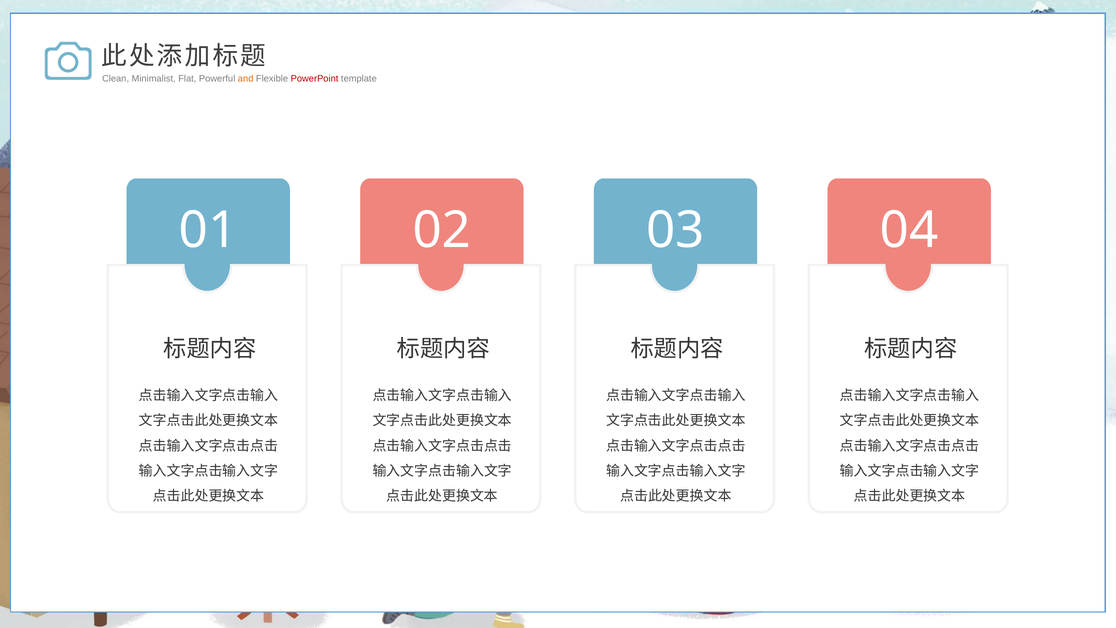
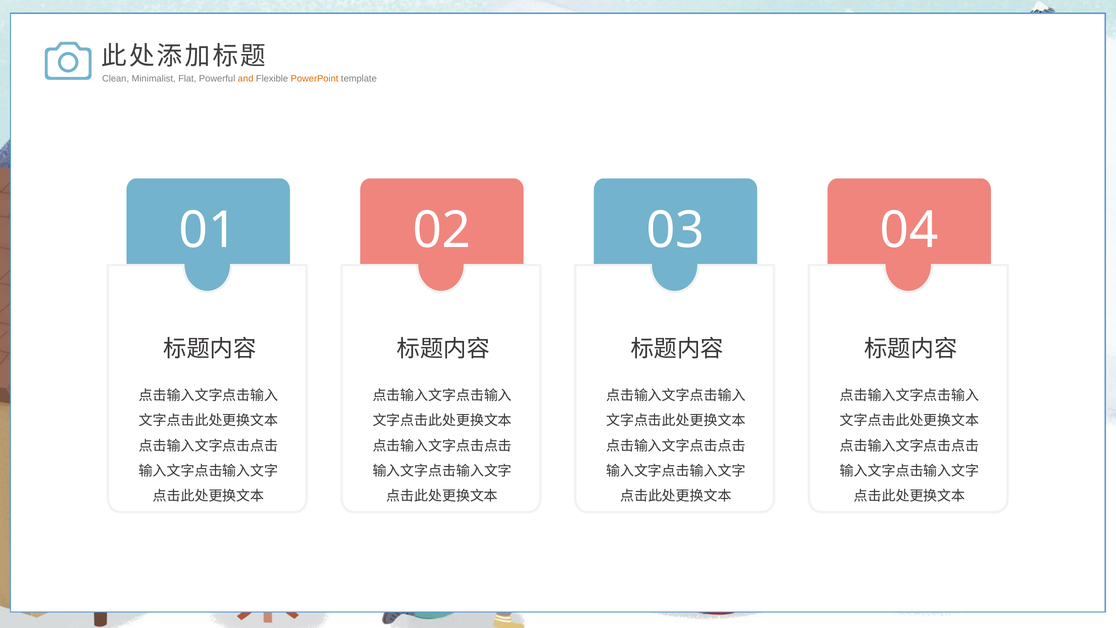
PowerPoint colour: red -> orange (315, 78)
